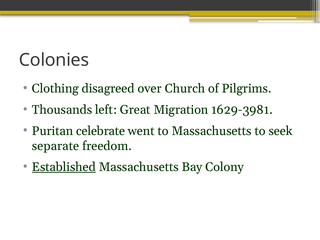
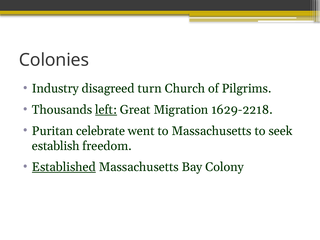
Clothing: Clothing -> Industry (55, 89)
over: over -> turn (150, 89)
left underline: none -> present (106, 110)
1629-3981: 1629-3981 -> 1629-2218 (242, 110)
separate: separate -> establish (56, 146)
